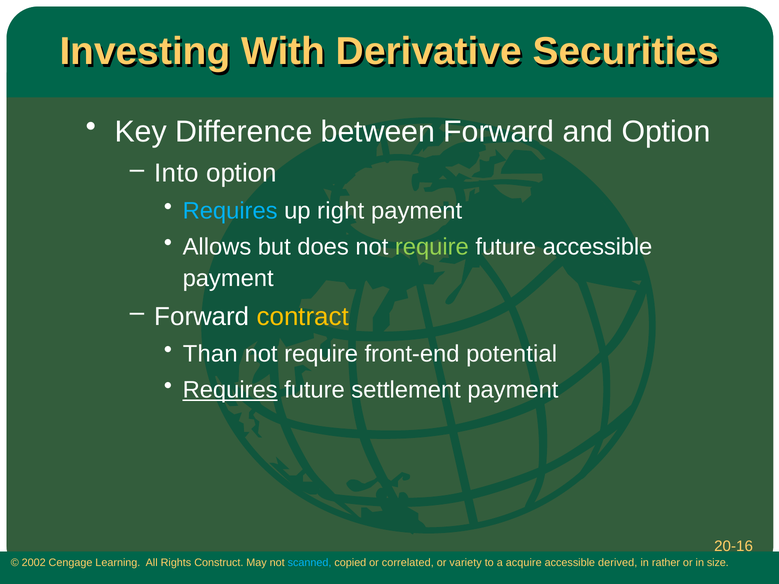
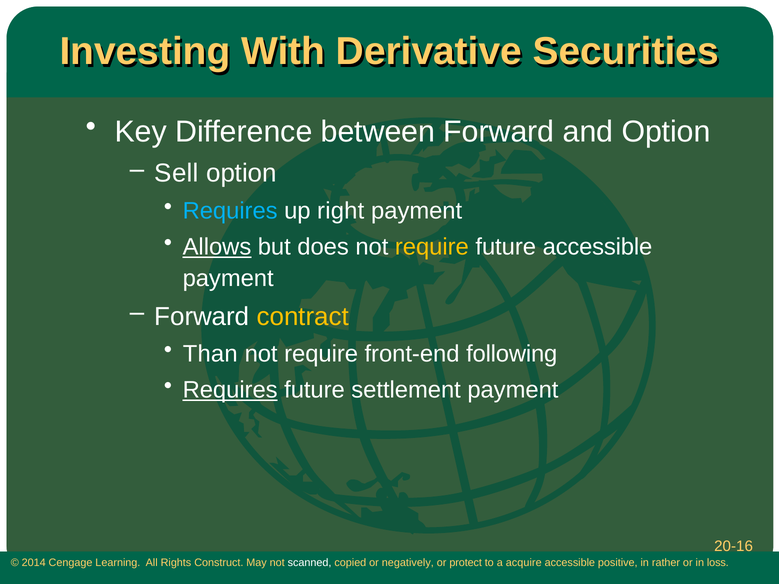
Into: Into -> Sell (176, 173)
Allows underline: none -> present (217, 247)
require colour: light green -> yellow (432, 247)
potential: potential -> following (512, 354)
2002: 2002 -> 2014 (34, 563)
scanned colour: light blue -> white (310, 563)
correlated: correlated -> negatively (408, 563)
variety: variety -> protect (466, 563)
derived: derived -> positive (618, 563)
size: size -> loss (718, 563)
